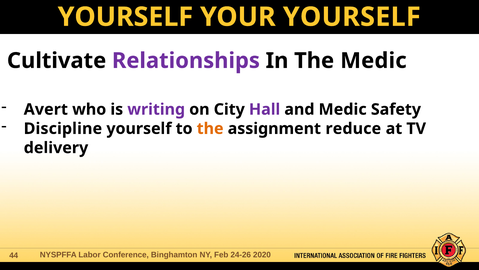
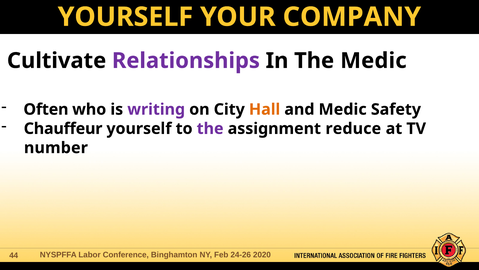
YOUR YOURSELF: YOURSELF -> COMPANY (352, 17)
Avert: Avert -> Often (46, 109)
Hall colour: purple -> orange (265, 109)
Discipline: Discipline -> Chauffeur (63, 128)
the colour: orange -> purple (210, 128)
delivery: delivery -> number (56, 148)
